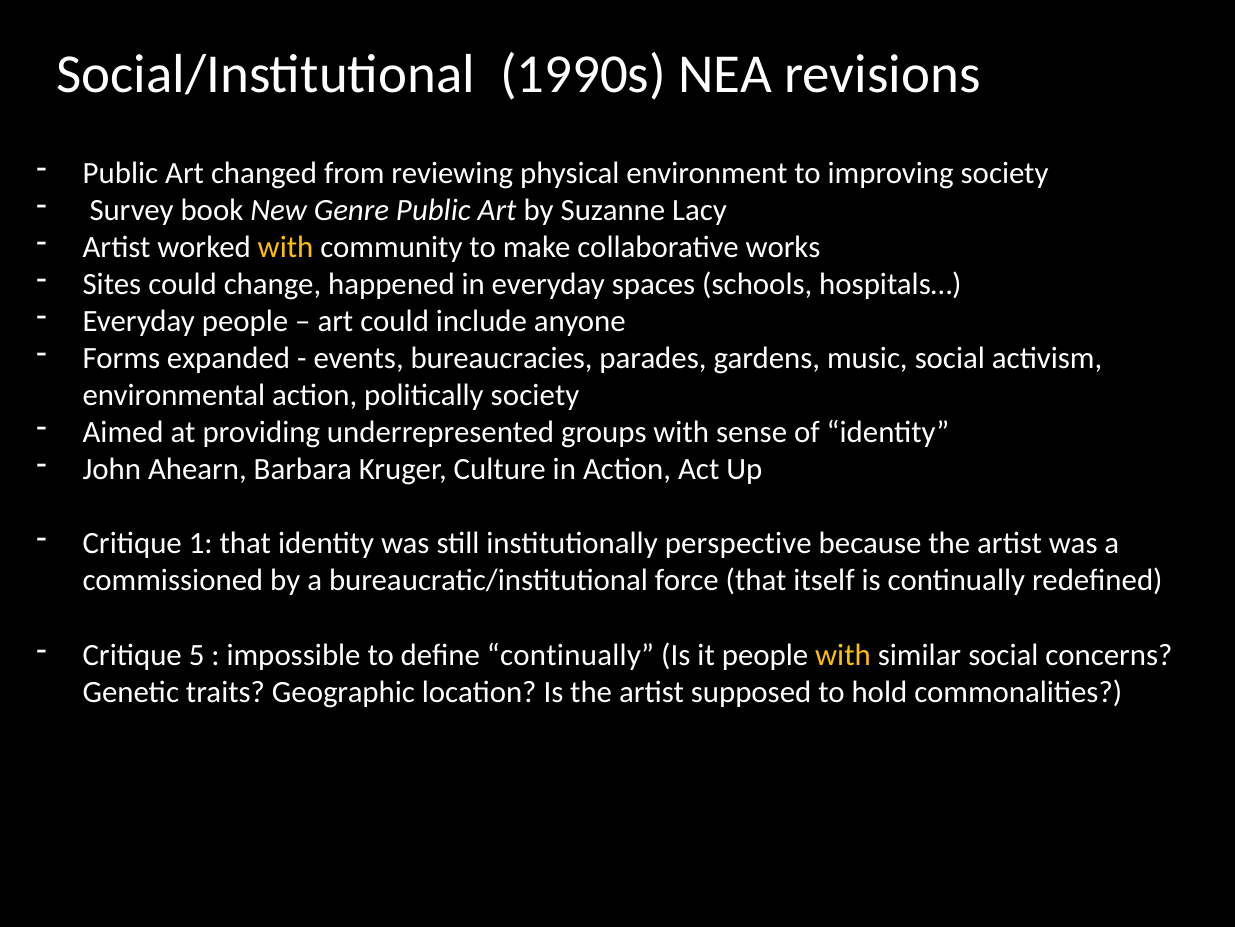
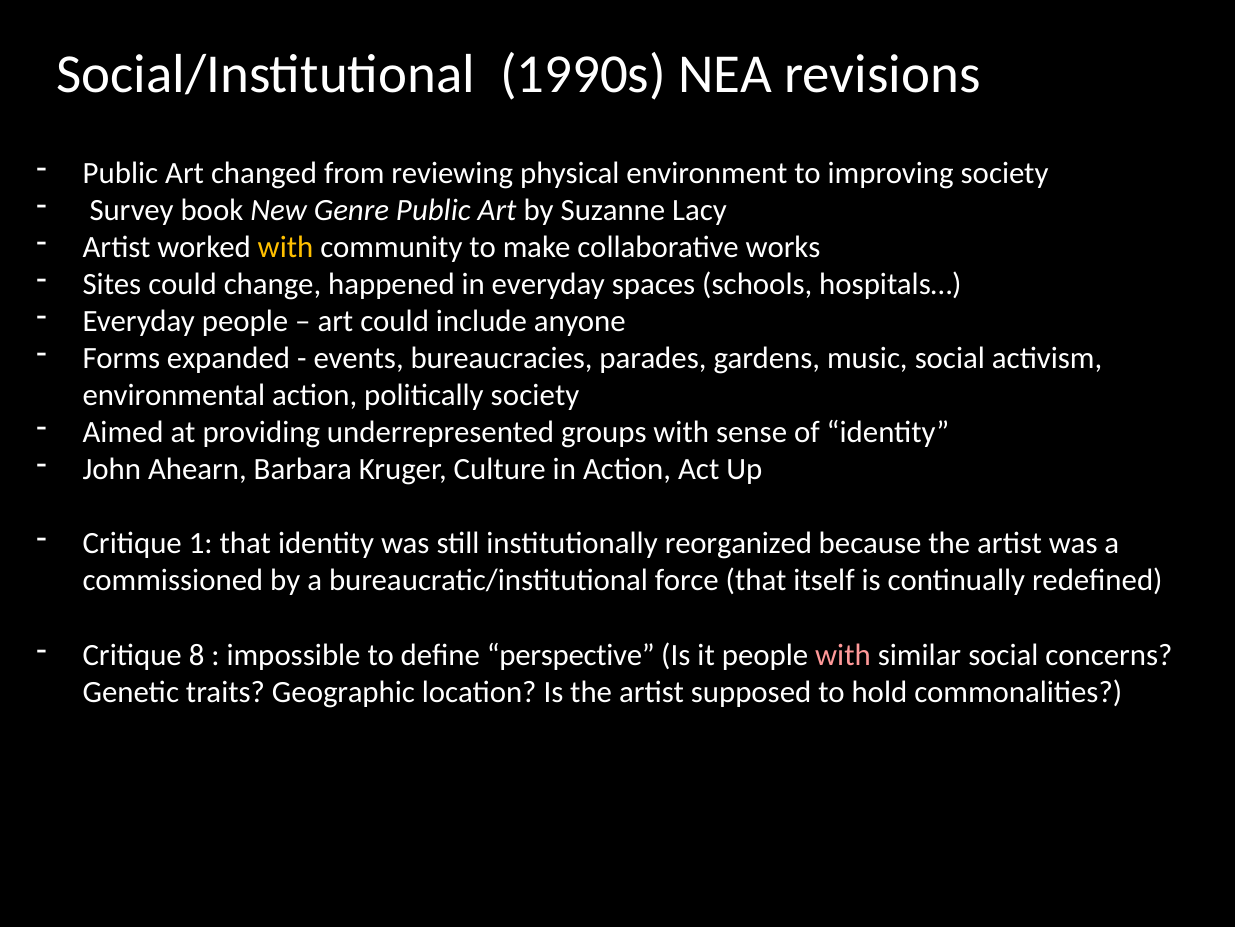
perspective: perspective -> reorganized (738, 543)
5: 5 -> 8 (197, 654)
define continually: continually -> perspective (571, 654)
with colour: yellow -> pink (843, 654)
